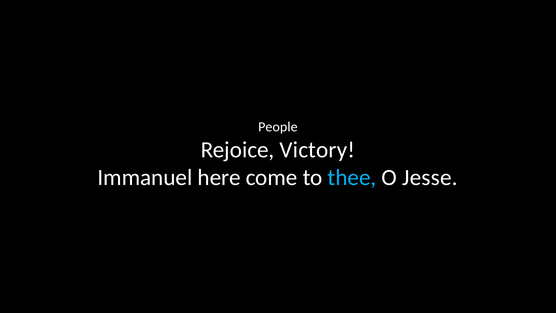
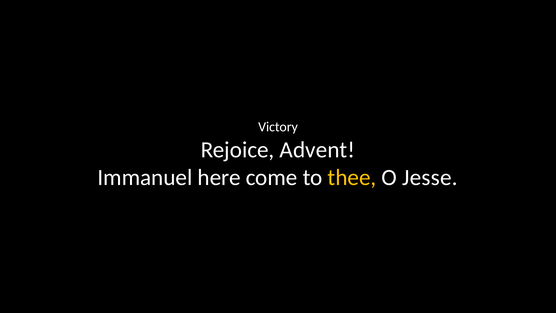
People: People -> Victory (278, 127)
Victory: Victory -> Advent (317, 150)
thee colour: light blue -> yellow (352, 177)
